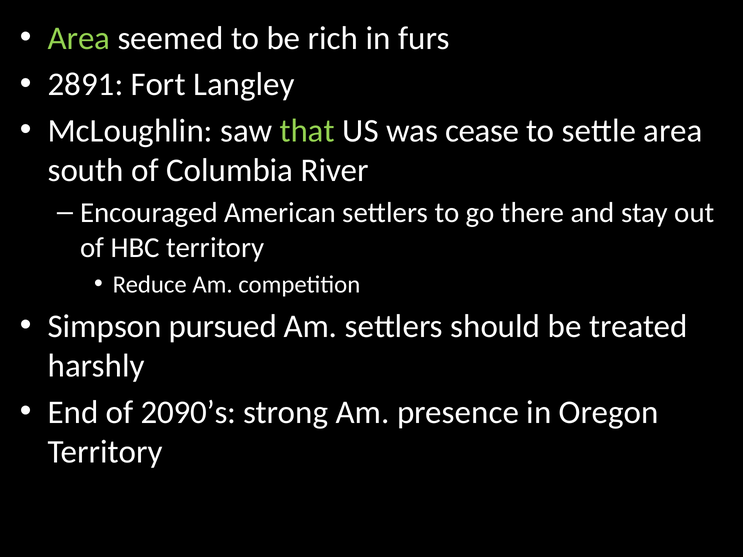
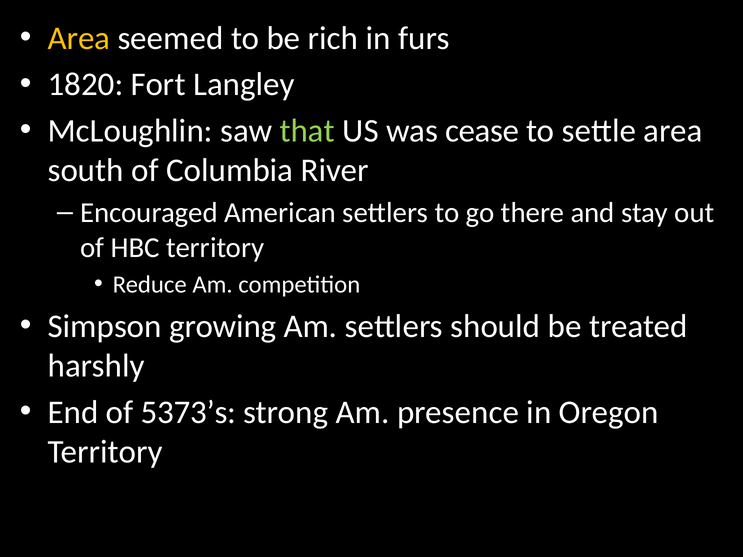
Area colour: light green -> yellow (79, 38)
2891: 2891 -> 1820 (86, 84)
pursued: pursued -> growing (223, 326)
2090’s: 2090’s -> 5373’s (188, 412)
